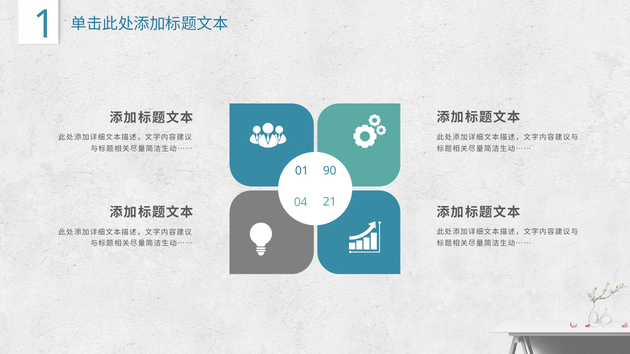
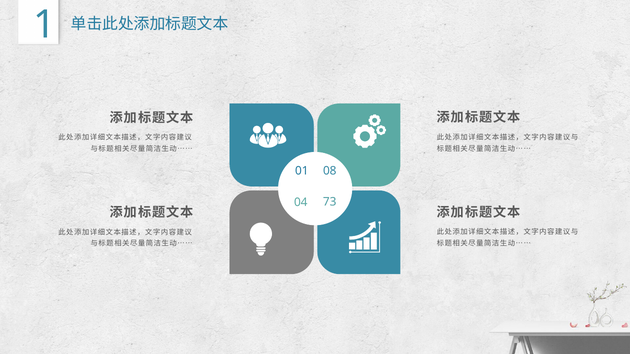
90: 90 -> 08 (330, 171)
21: 21 -> 73 (330, 202)
